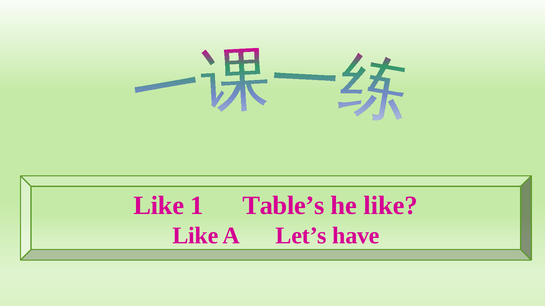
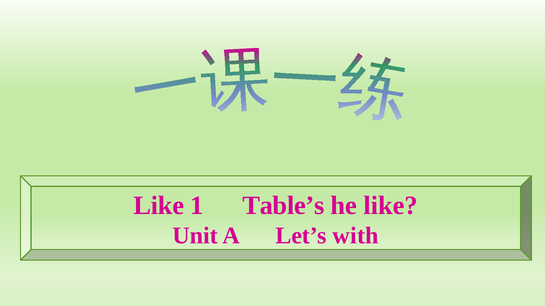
Like: Like -> Unit (195, 236)
have: have -> with (356, 236)
